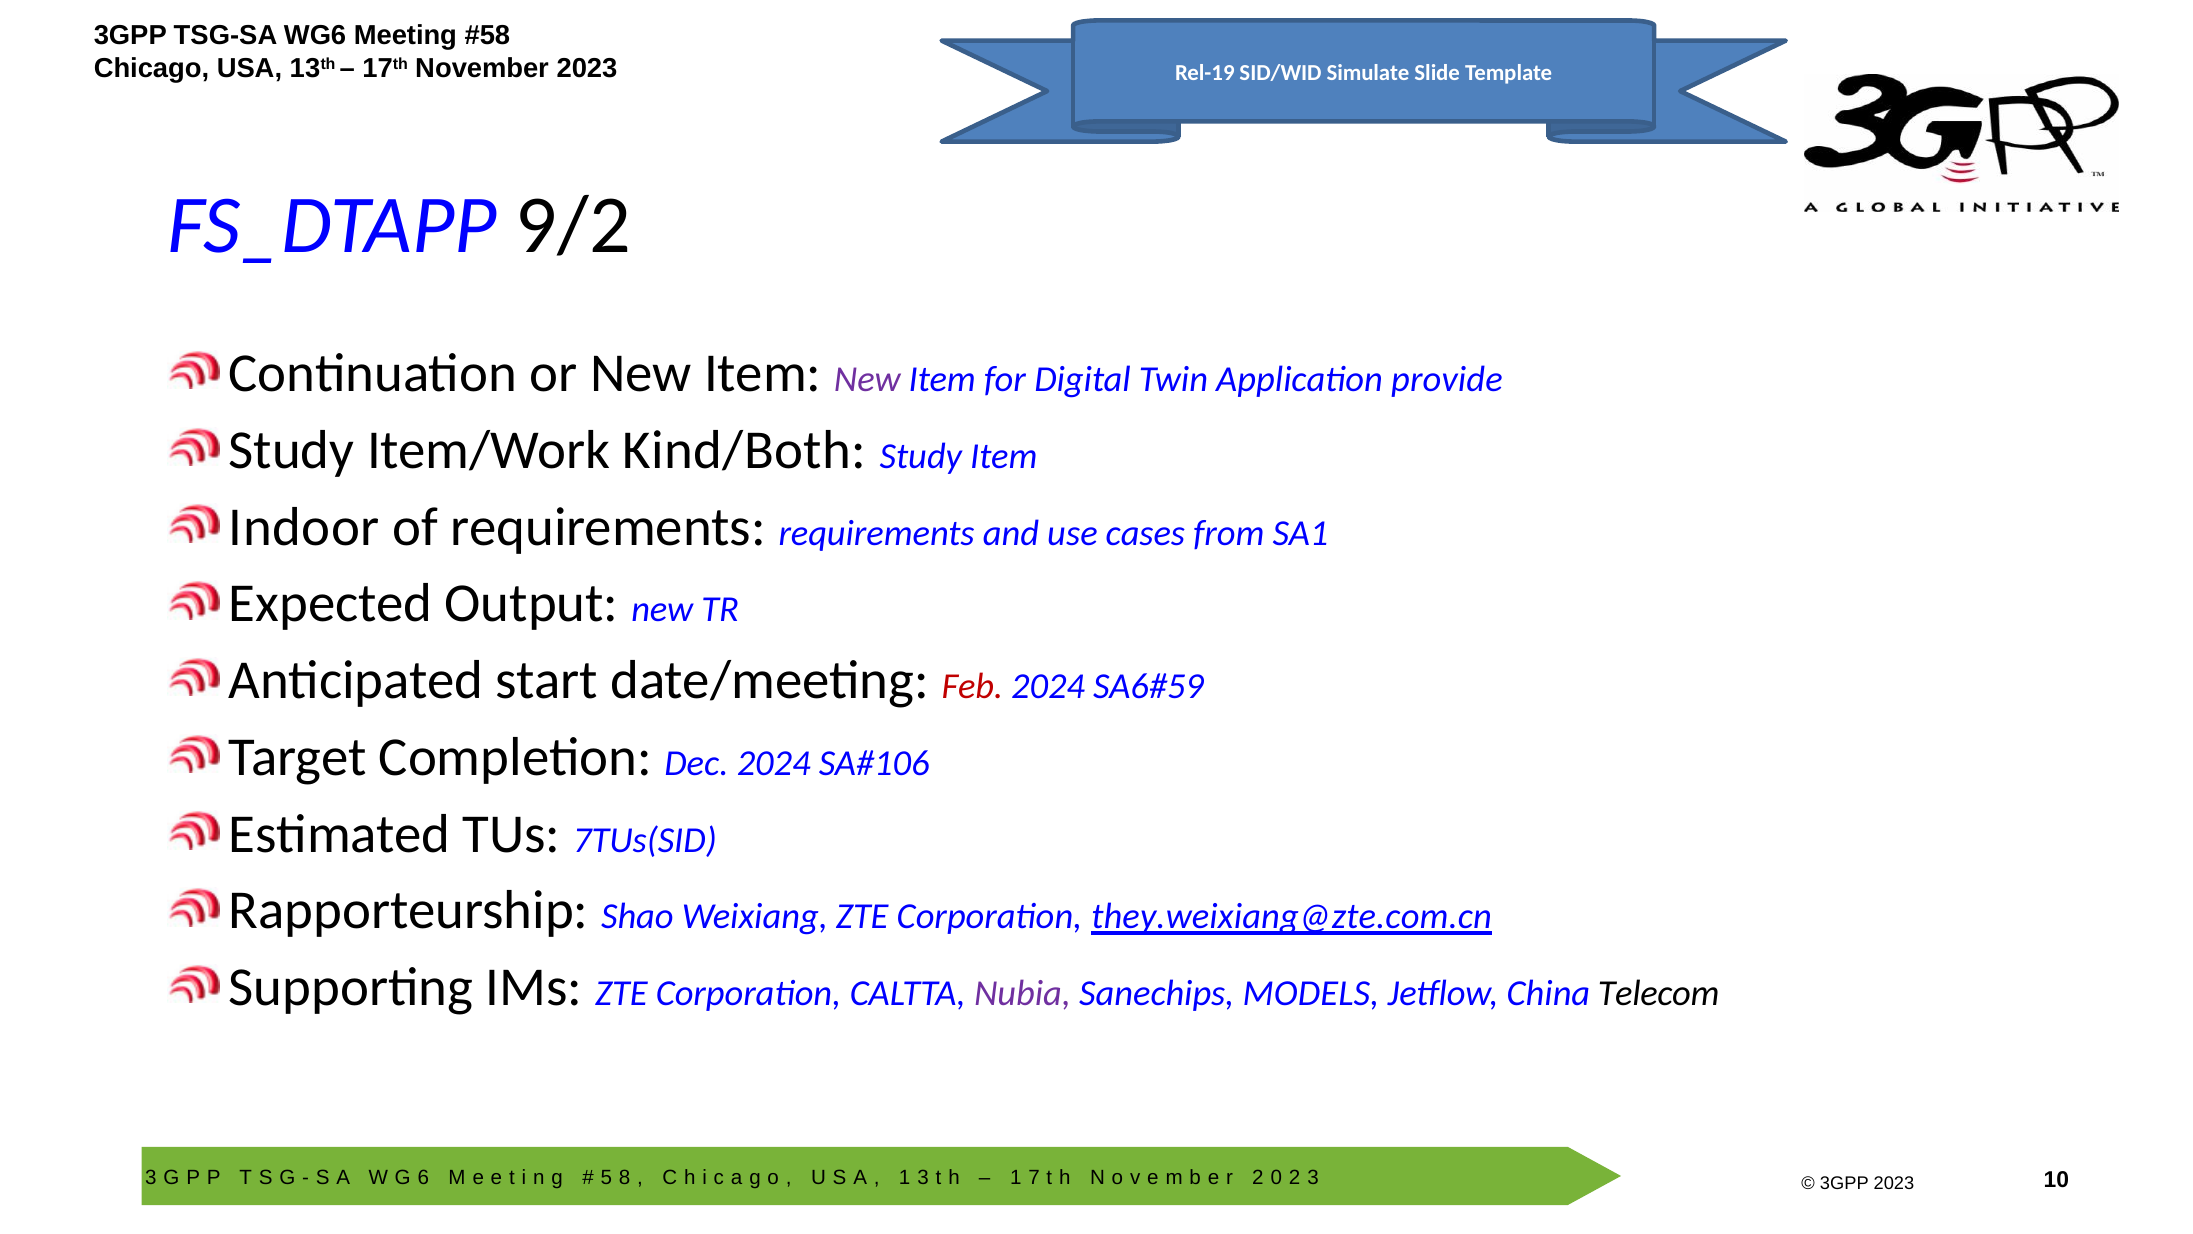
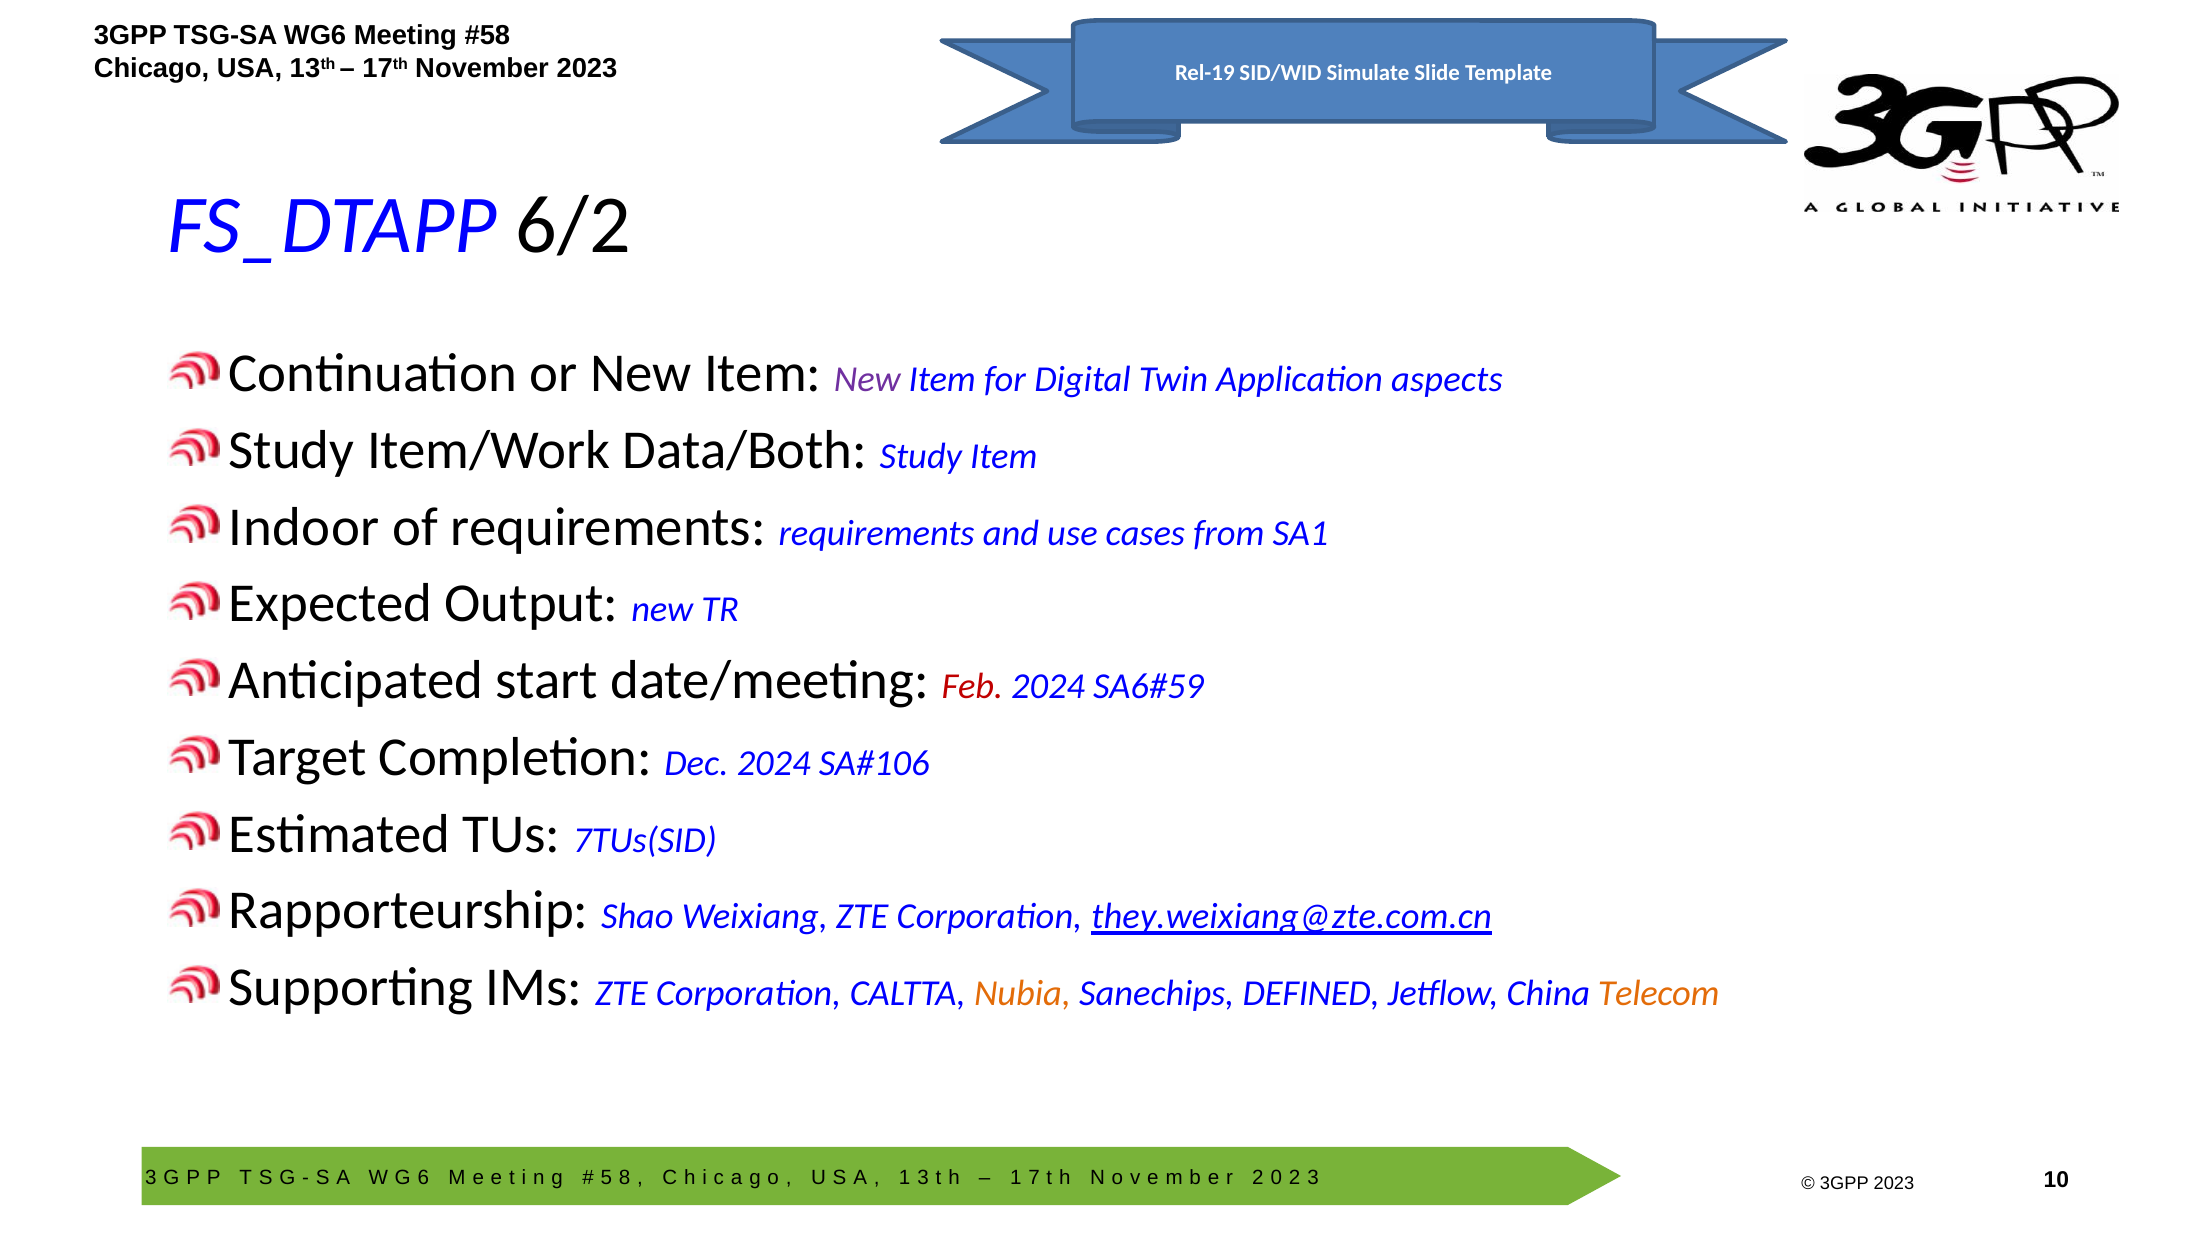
9/2: 9/2 -> 6/2 (573, 225)
provide: provide -> aspects (1447, 379)
Kind/Both: Kind/Both -> Data/Both (745, 450)
Nubia colour: purple -> orange (1023, 993)
MODELS: MODELS -> DEFINED (1311, 993)
Telecom colour: black -> orange (1659, 993)
